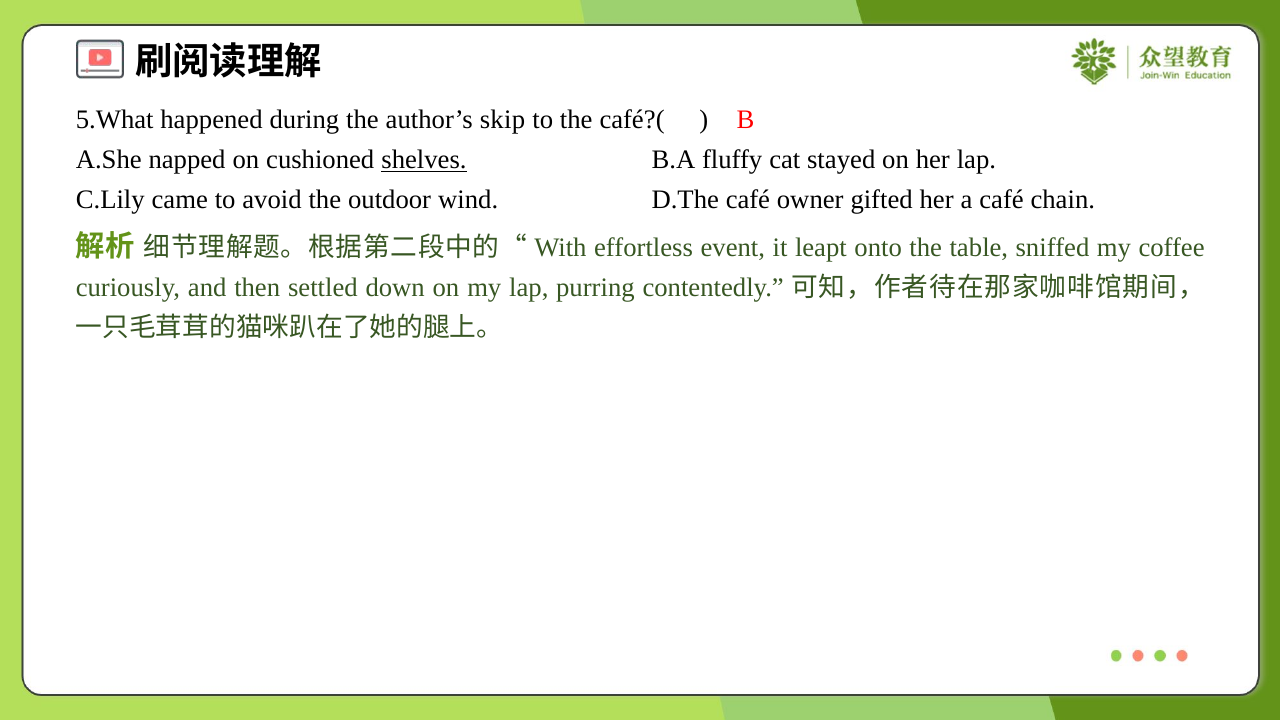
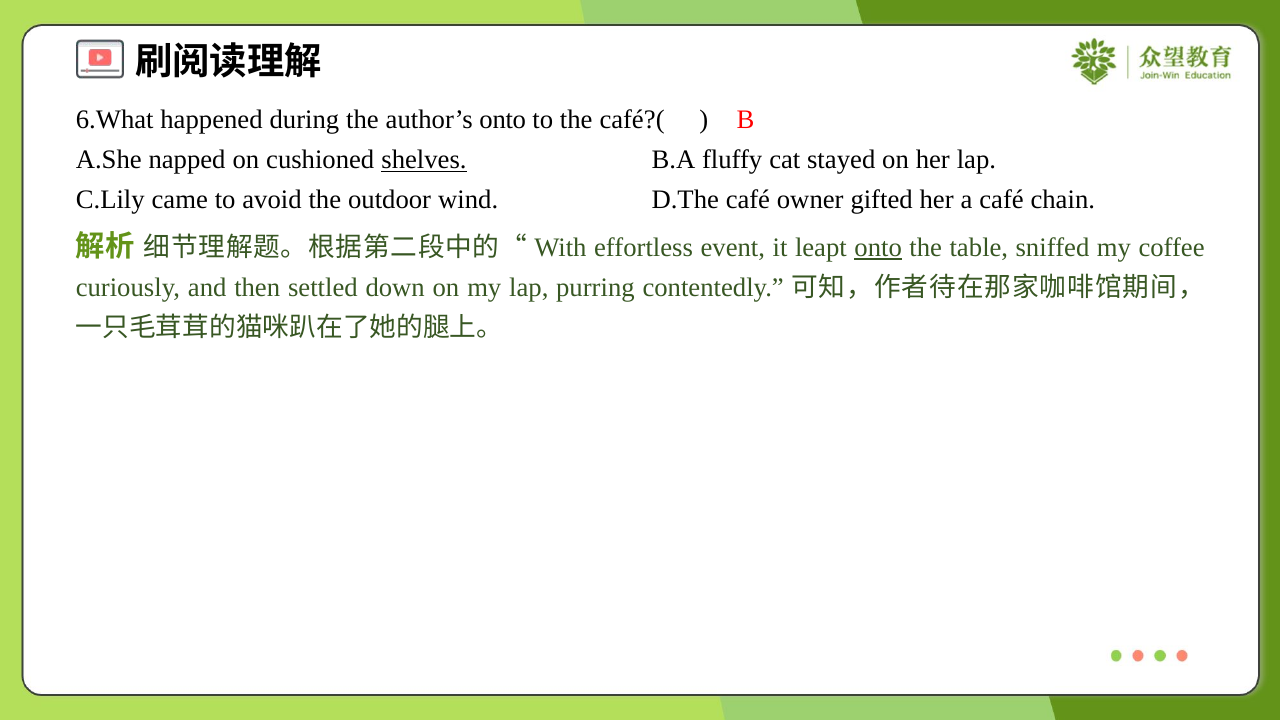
5.What: 5.What -> 6.What (115, 120)
author’s skip: skip -> onto (503, 120)
onto underline: none -> present (878, 247)
